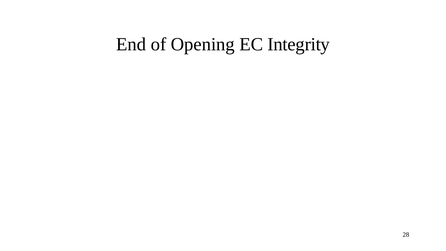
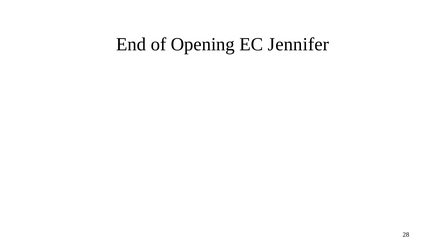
Integrity: Integrity -> Jennifer (299, 44)
